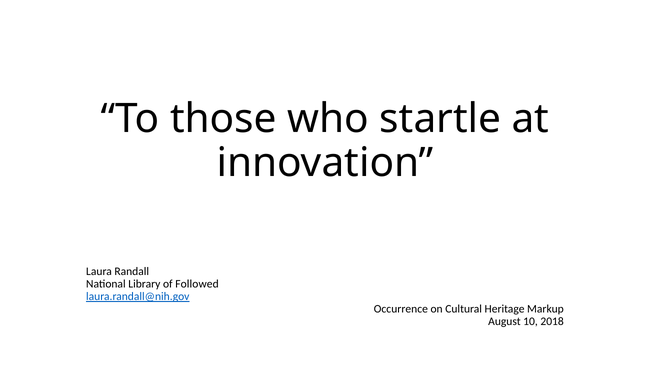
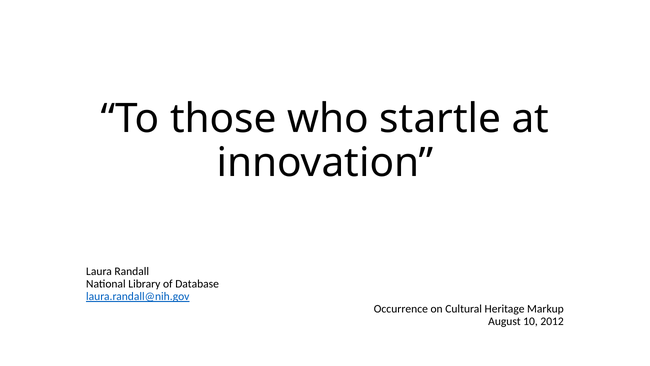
Followed: Followed -> Database (197, 284)
2018: 2018 -> 2012 (552, 321)
